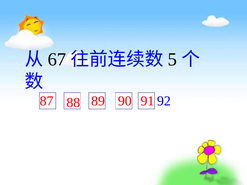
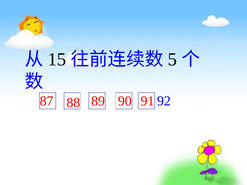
67: 67 -> 15 (57, 60)
